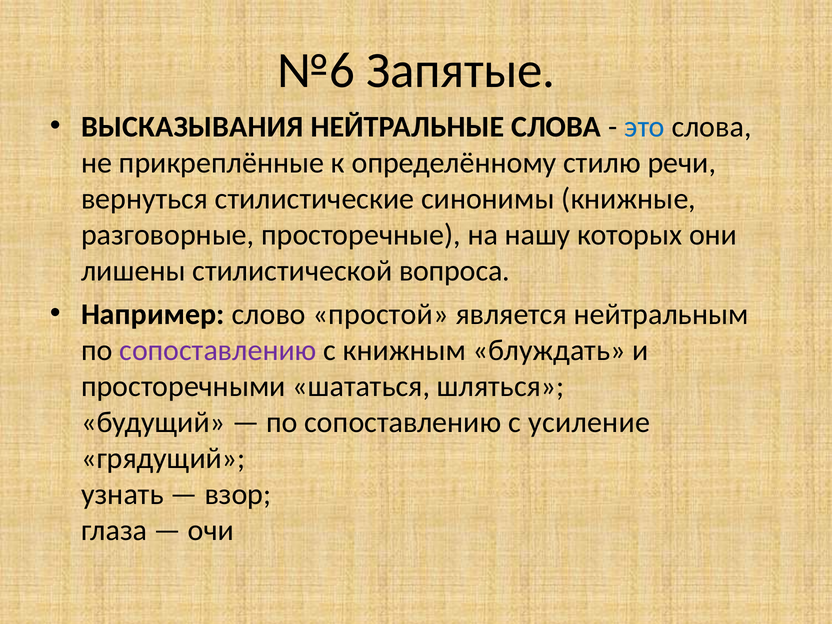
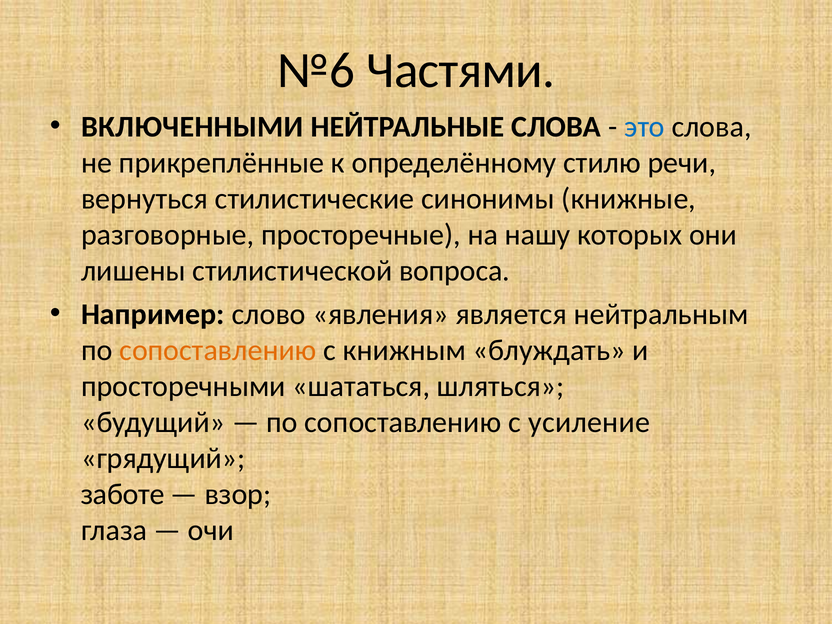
Запятые: Запятые -> Частями (461, 70)
ВЫСКАЗЫВАНИЯ: ВЫСКАЗЫВАНИЯ -> ВКЛЮЧЕННЫМИ (192, 127)
простой: простой -> явления (381, 314)
сопоставлению colour: purple -> orange (218, 350)
узнать: узнать -> заботе (123, 494)
